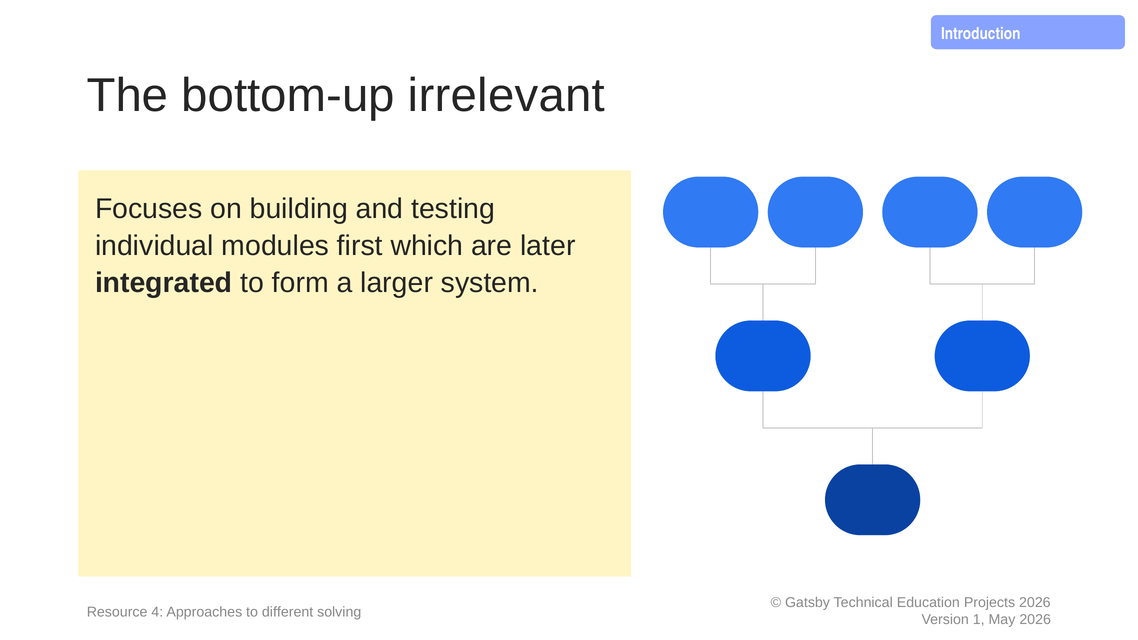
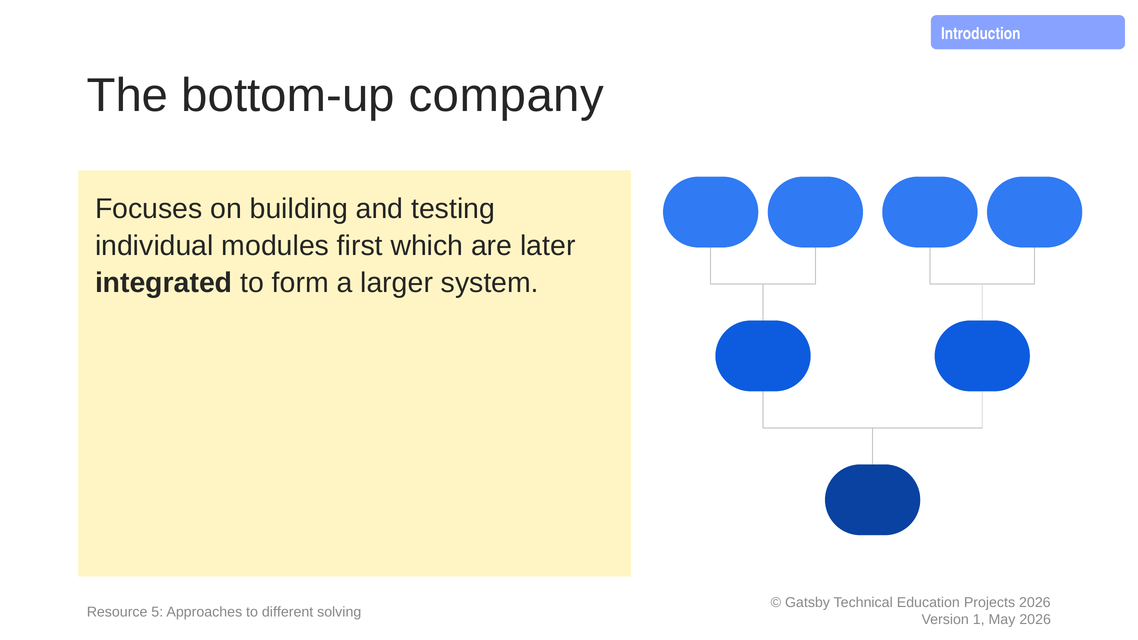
irrelevant: irrelevant -> company (506, 96)
4: 4 -> 5 (157, 612)
